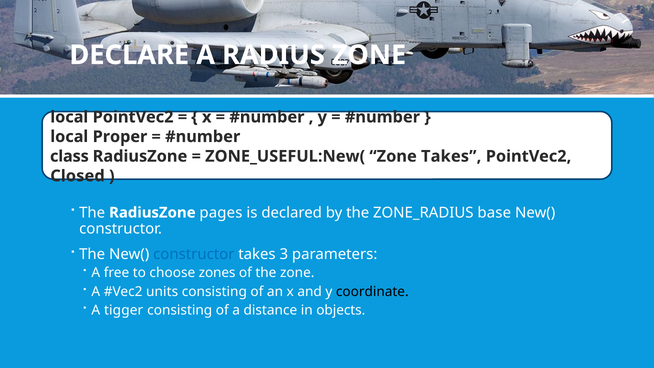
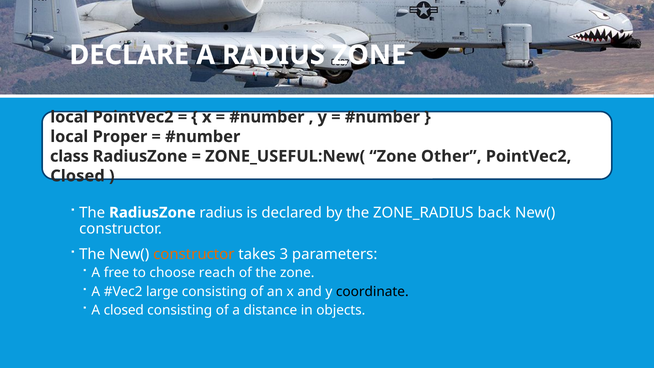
Zone Takes: Takes -> Other (451, 156)
RadiusZone pages: pages -> radius (221, 213)
base: base -> back (494, 213)
constructor colour: blue -> orange (194, 254)
zones: zones -> reach (217, 273)
units: units -> large (162, 291)
A tigger: tigger -> closed (124, 310)
